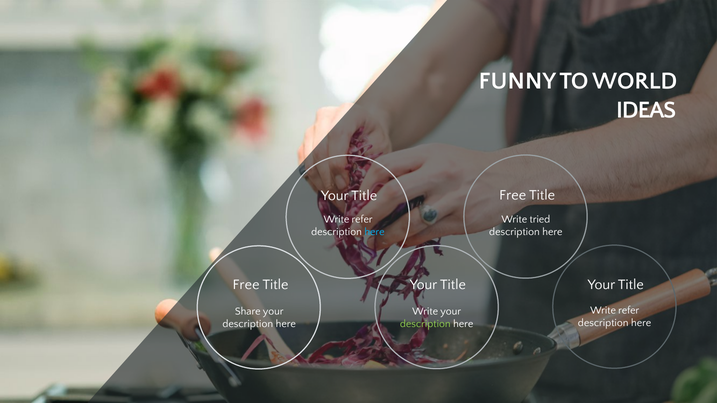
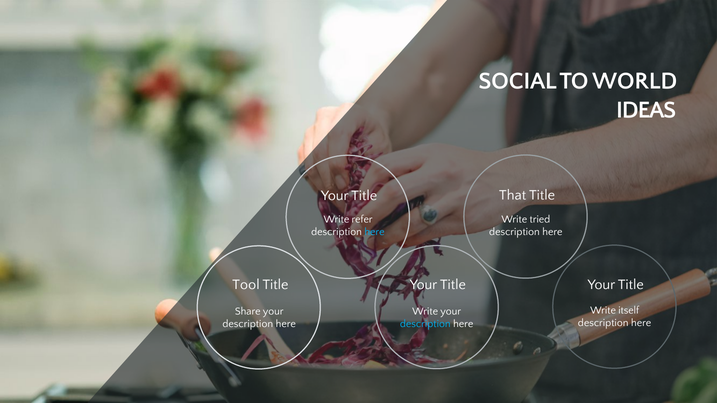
FUNNY: FUNNY -> SOCIAL (518, 81)
Free: Free -> That (513, 195)
Free: Free -> Tool (246, 285)
refer: refer -> itself (629, 311)
description colour: light green -> light blue (425, 324)
